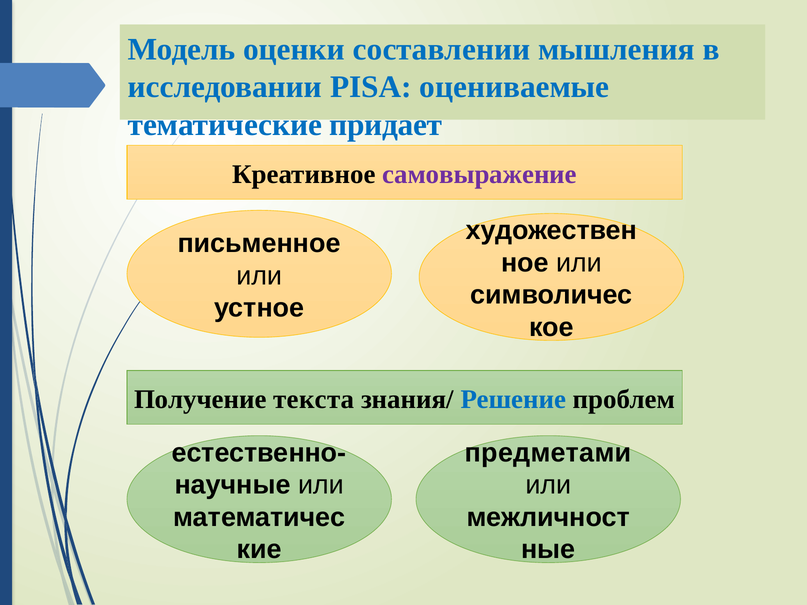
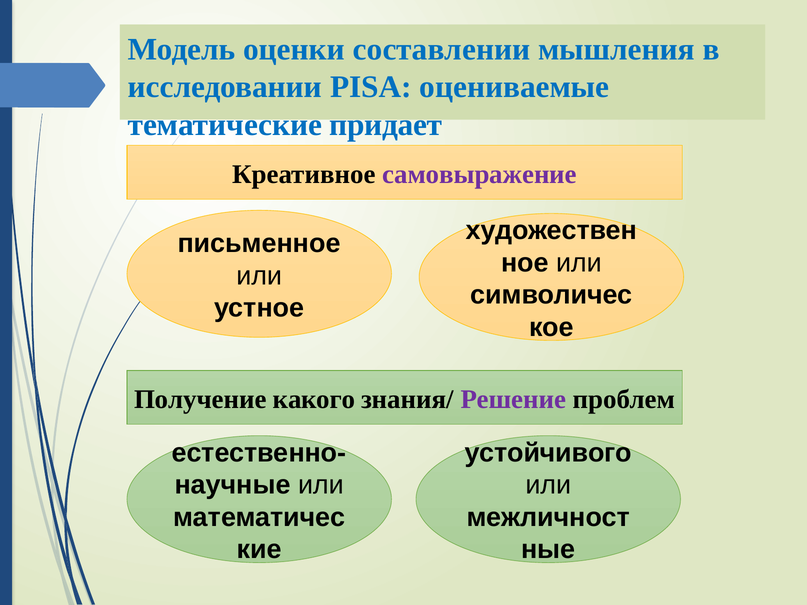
текста: текста -> какого (314, 400)
Решение colour: blue -> purple (513, 400)
предметами: предметами -> устойчивого (548, 453)
